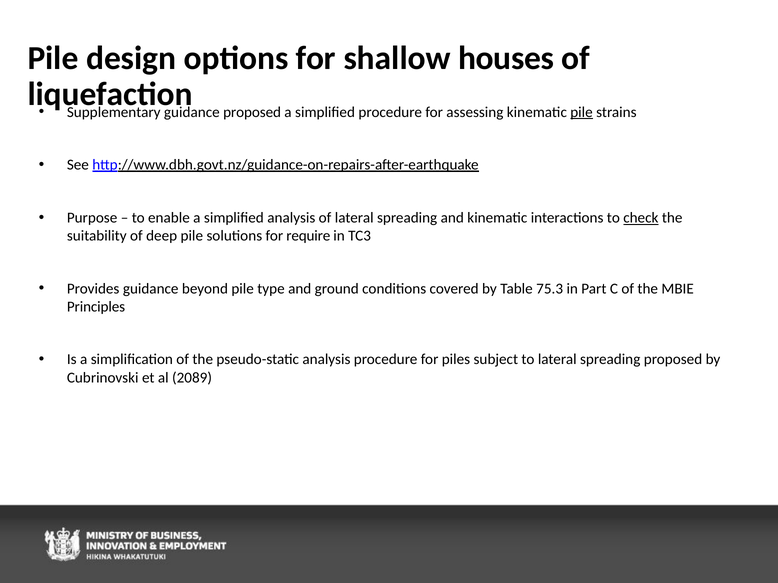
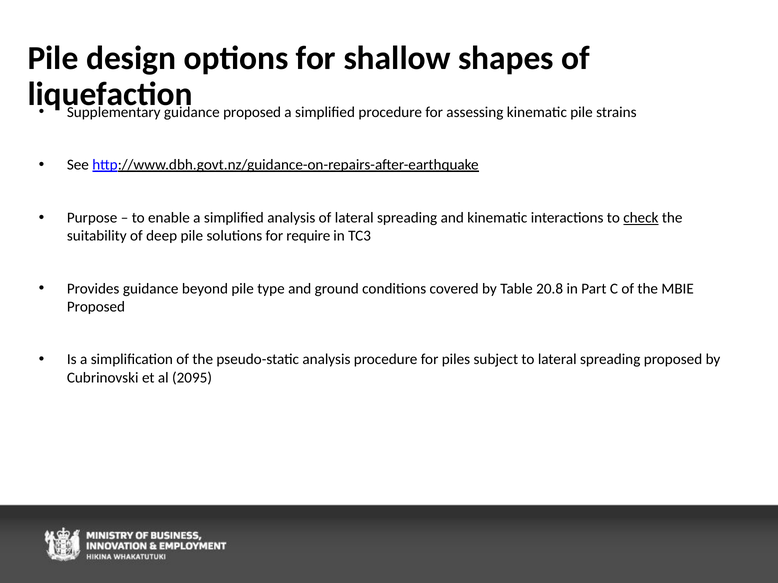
houses: houses -> shapes (506, 58)
pile underline: present -> none (582, 112)
75.3: 75.3 -> 20.8 (550, 289)
Principles: Principles -> Proposed (96, 307)
2089: 2089 -> 2095 (192, 378)
